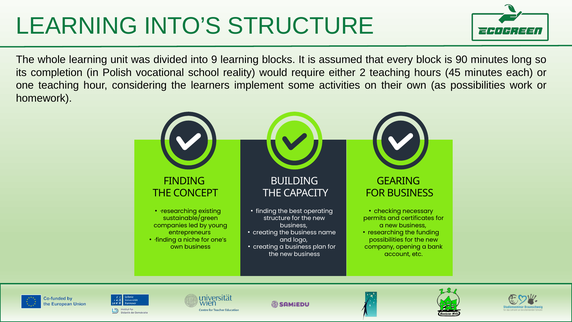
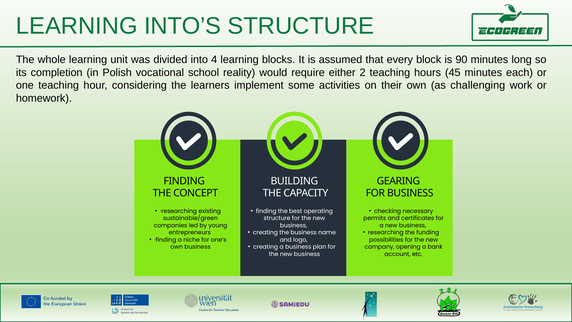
9: 9 -> 4 (214, 60)
as possibilities: possibilities -> challenging (478, 85)
